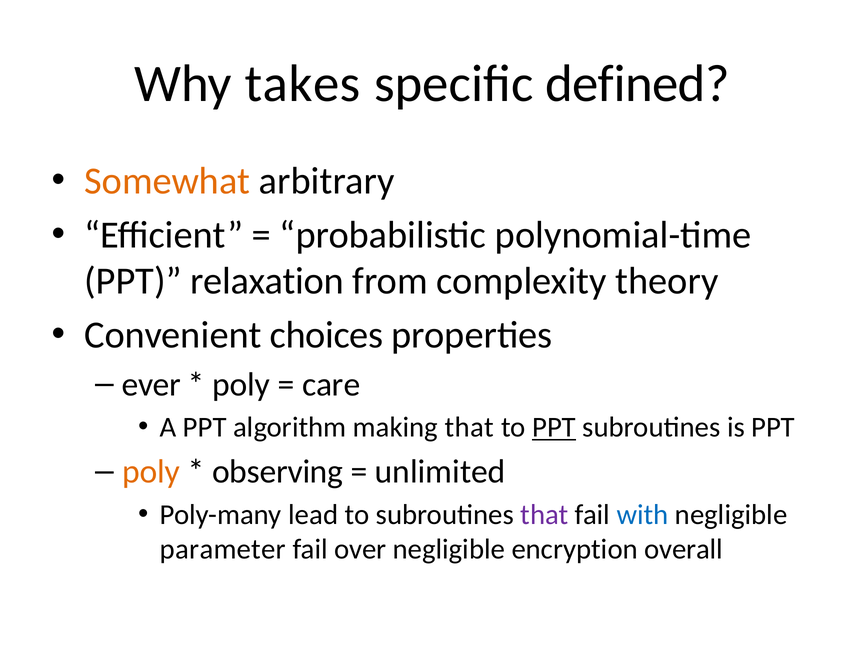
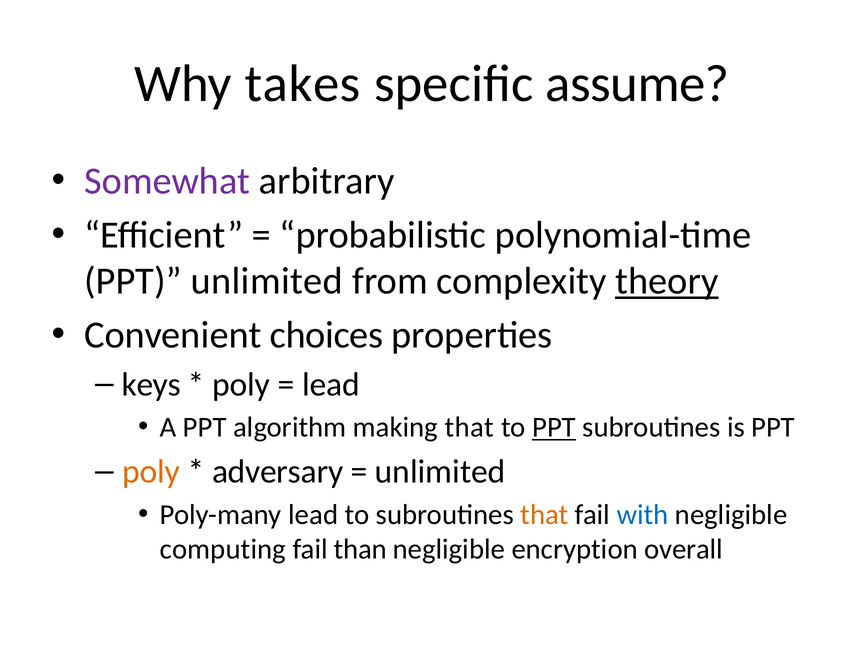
defined: defined -> assume (637, 84)
Somewhat colour: orange -> purple (167, 181)
PPT relaxation: relaxation -> unlimited (267, 281)
theory underline: none -> present (667, 281)
ever: ever -> keys (151, 385)
care: care -> lead (331, 385)
observing: observing -> adversary (278, 472)
that colour: purple -> orange (544, 515)
parameter: parameter -> computing (223, 549)
over: over -> than (360, 549)
